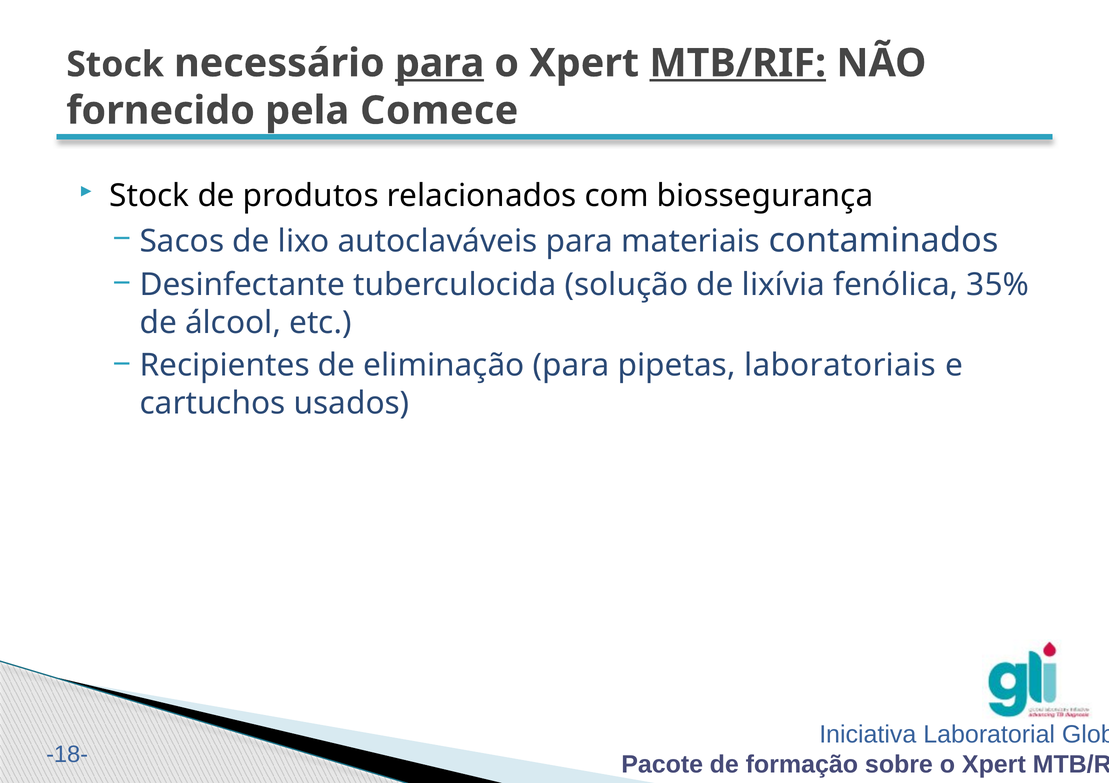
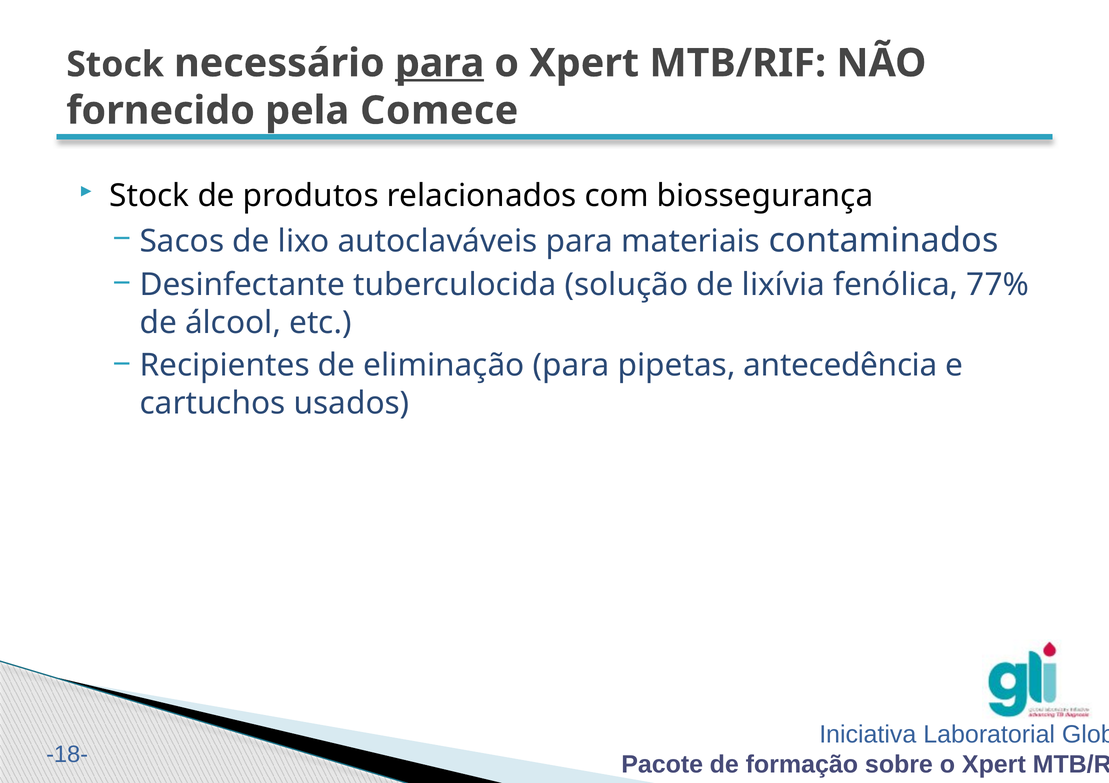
MTB/RIF underline: present -> none (738, 63)
35%: 35% -> 77% (998, 284)
laboratoriais: laboratoriais -> antecedência (840, 365)
